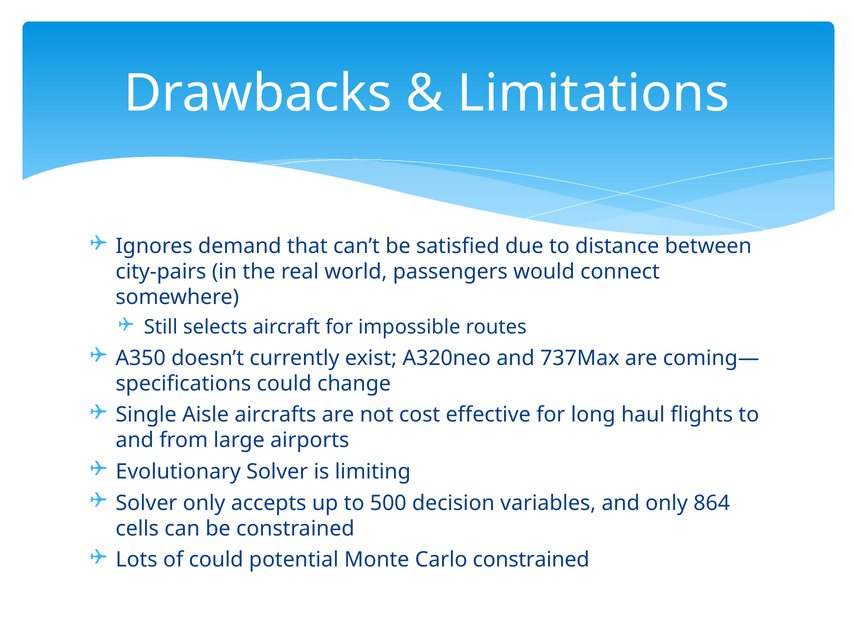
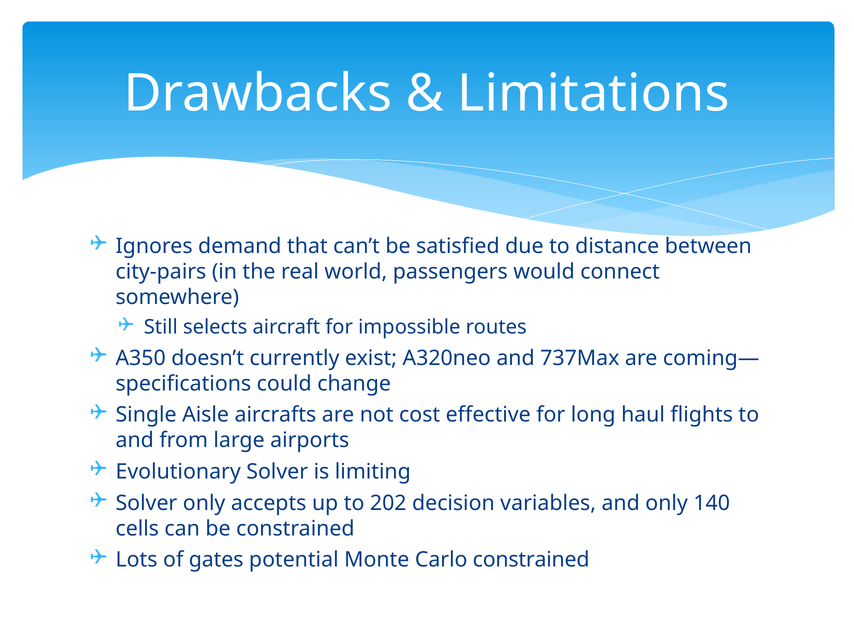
500: 500 -> 202 (388, 503)
864: 864 -> 140 (712, 503)
of could: could -> gates (216, 560)
